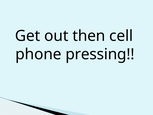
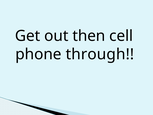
pressing: pressing -> through (100, 54)
